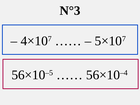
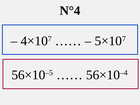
N°3: N°3 -> N°4 (70, 11)
